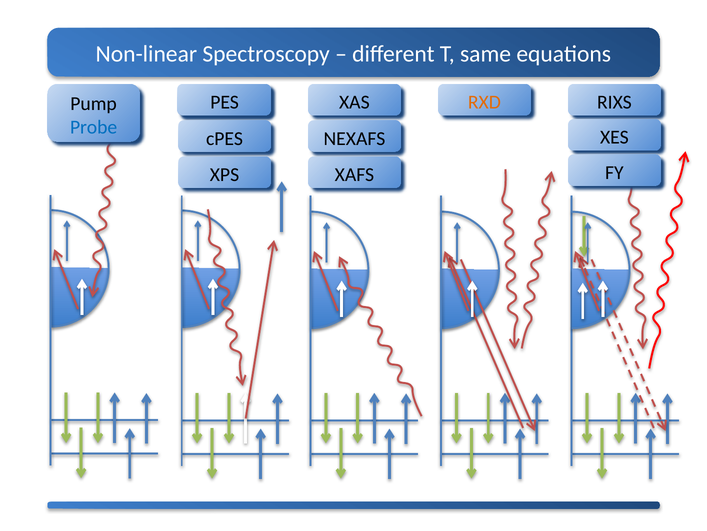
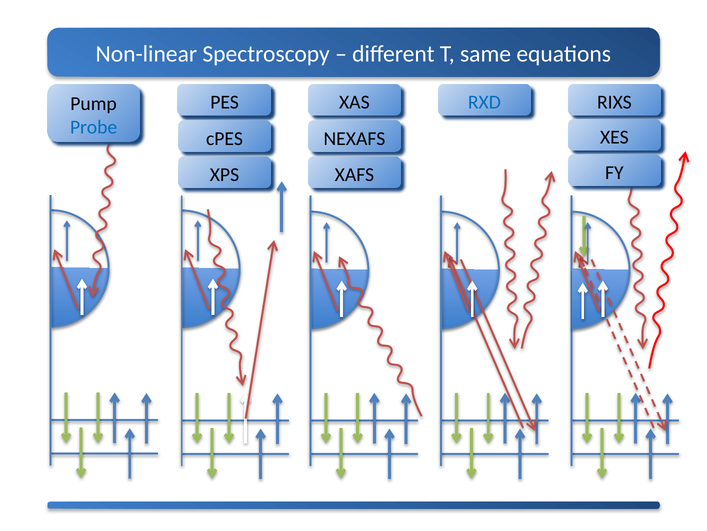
RXD colour: orange -> blue (484, 102)
